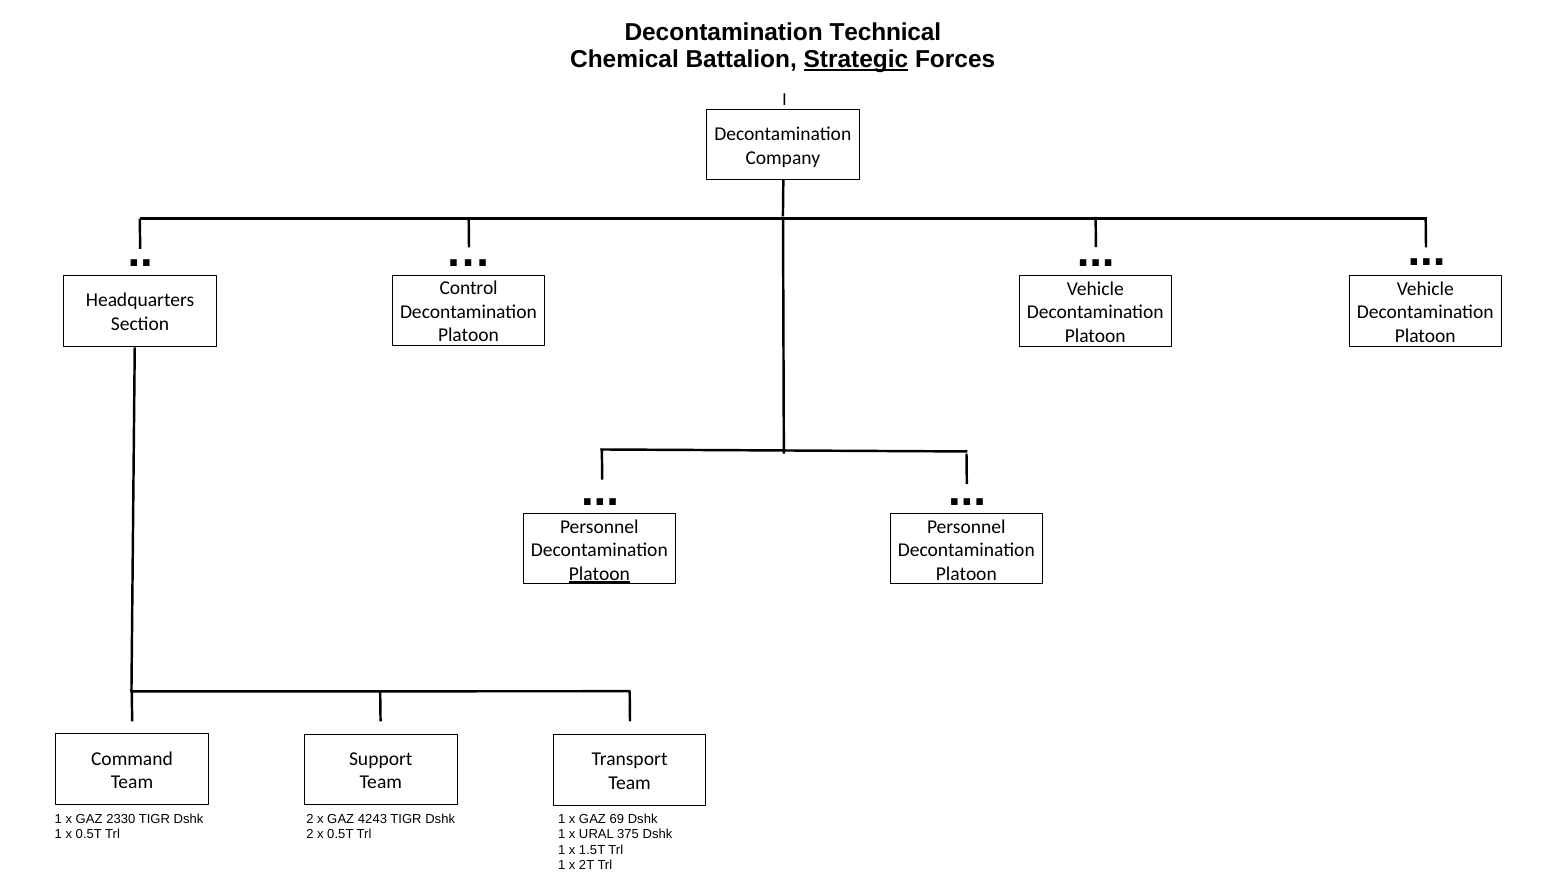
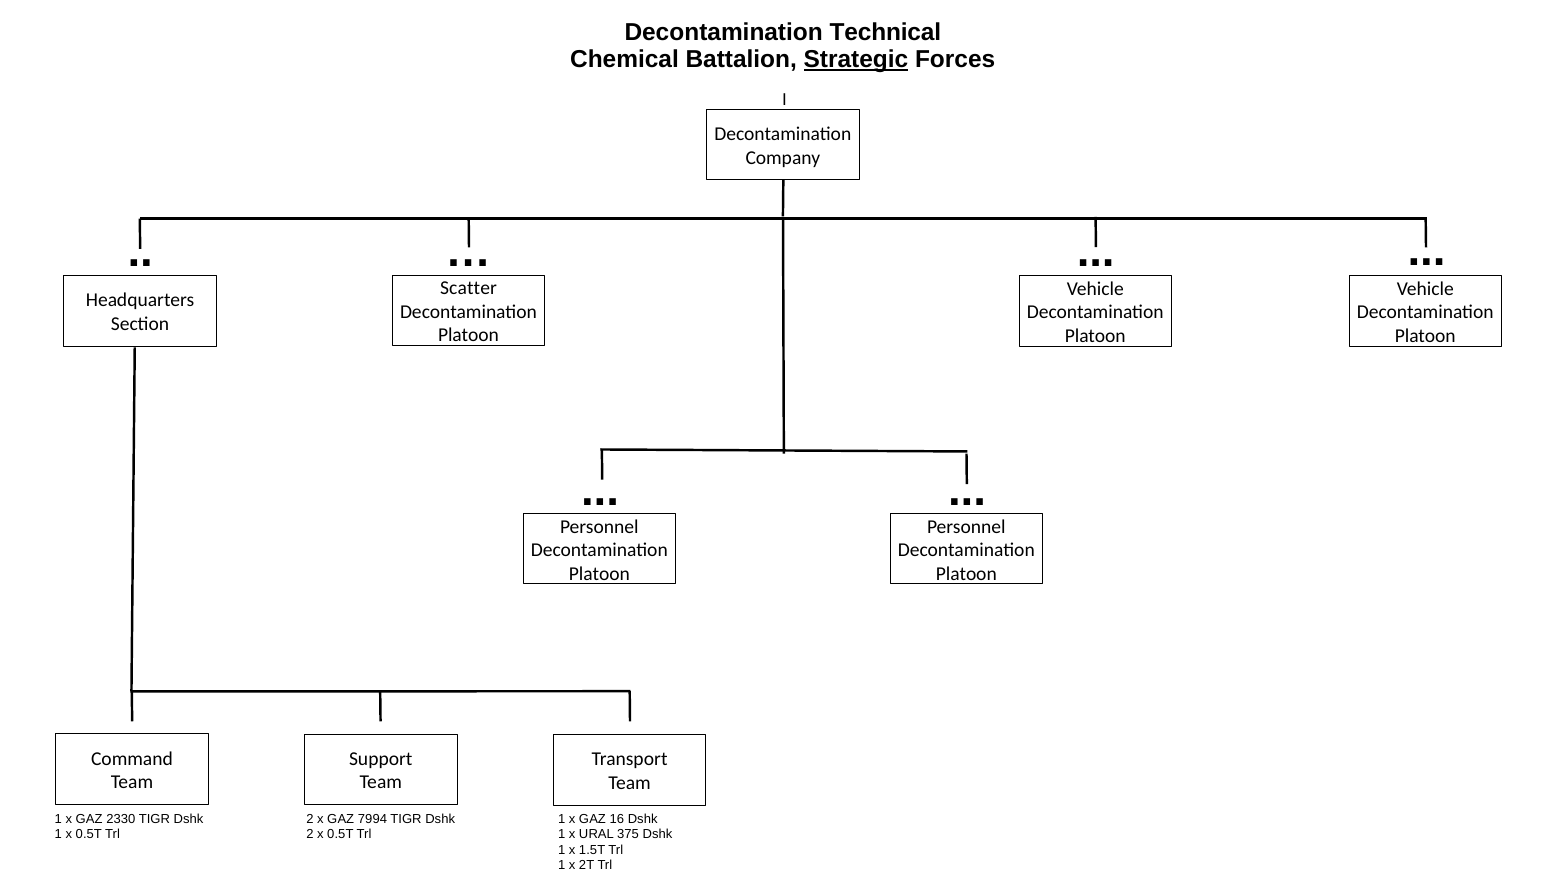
Control: Control -> Scatter (469, 288)
Platoon underline: present -> none (599, 574)
4243: 4243 -> 7994 (372, 819)
69: 69 -> 16 (617, 819)
